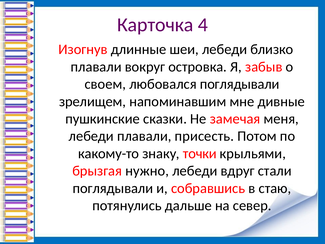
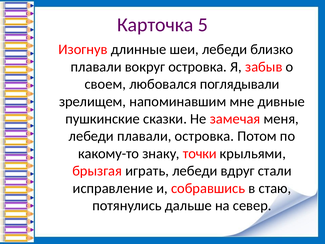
4: 4 -> 5 (203, 25)
плавали присесть: присесть -> островка (204, 136)
нужно: нужно -> играть (147, 171)
поглядывали: поглядывали -> исправление (113, 188)
